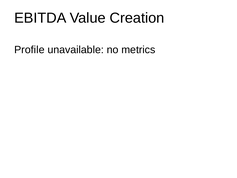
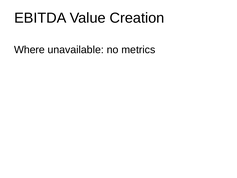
Profile: Profile -> Where (29, 50)
